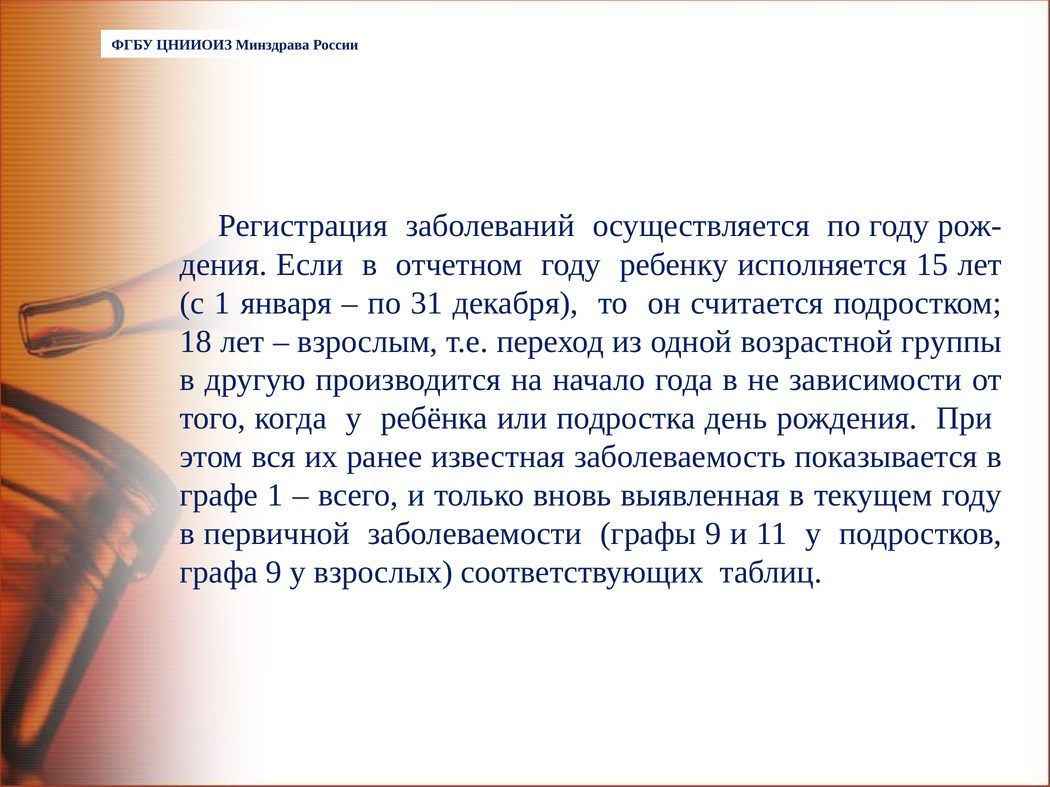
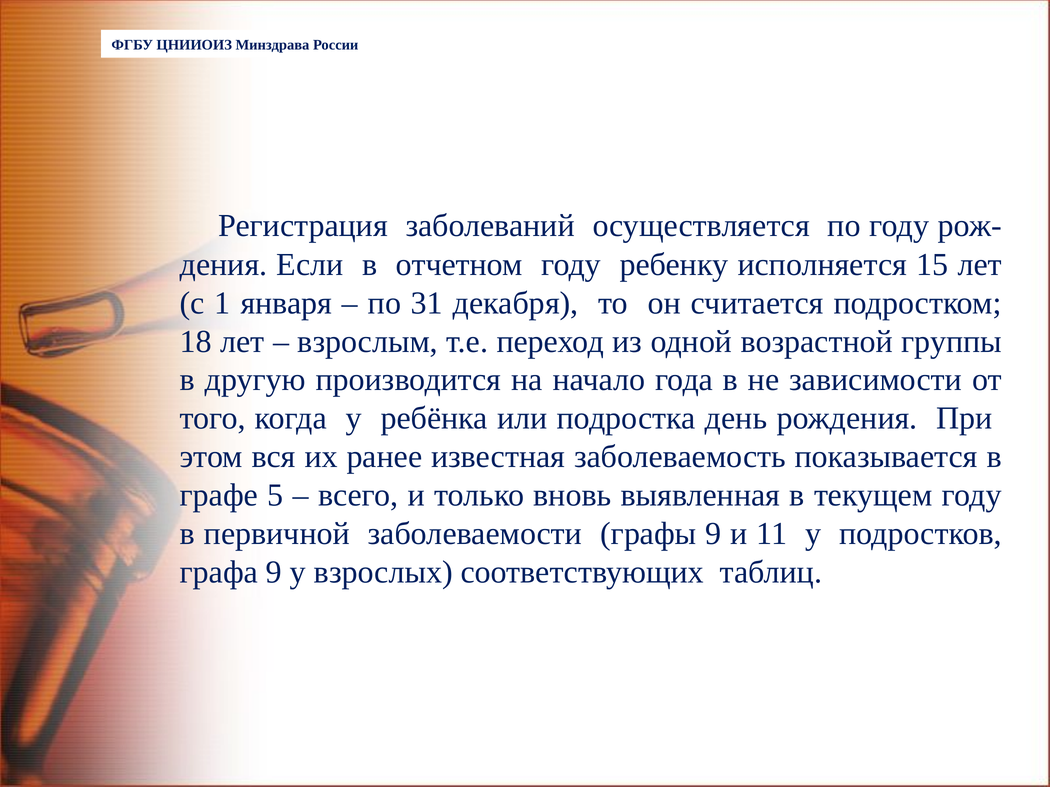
графе 1: 1 -> 5 (276, 496)
